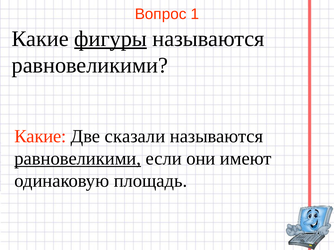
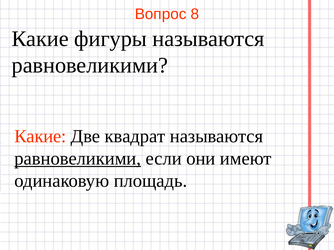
1: 1 -> 8 (195, 14)
фигуры underline: present -> none (111, 39)
сказали: сказали -> квадрат (135, 137)
